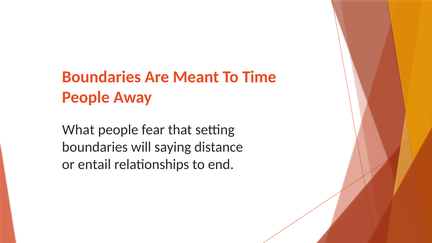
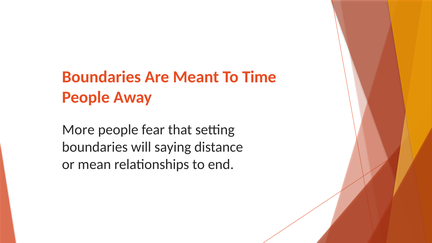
What: What -> More (78, 130)
entail: entail -> mean (94, 164)
